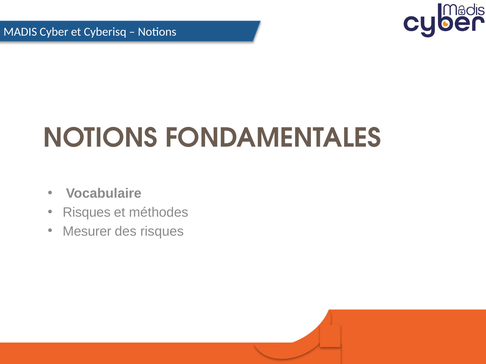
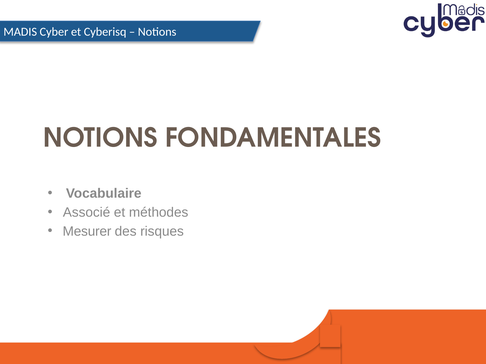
Risques: Risques -> Associé (87, 213)
